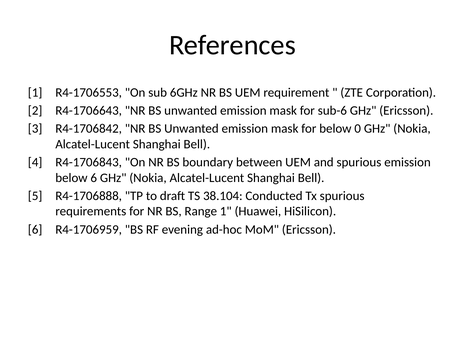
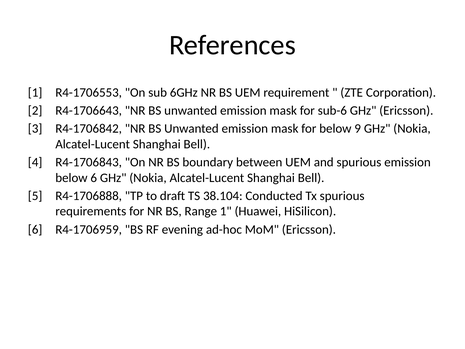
0: 0 -> 9 (358, 129)
